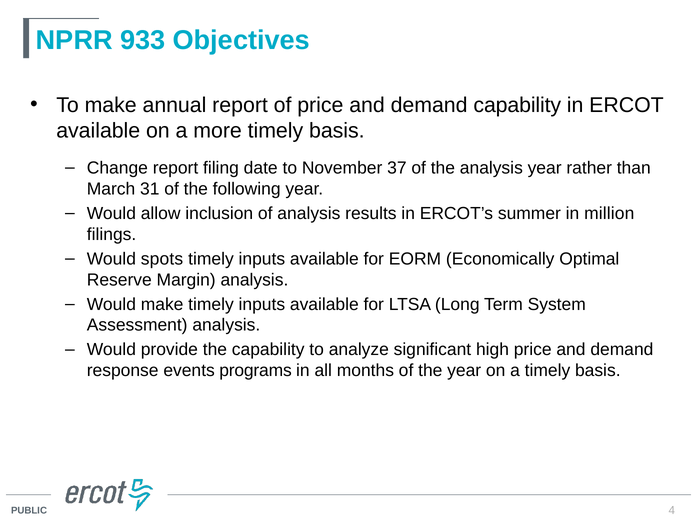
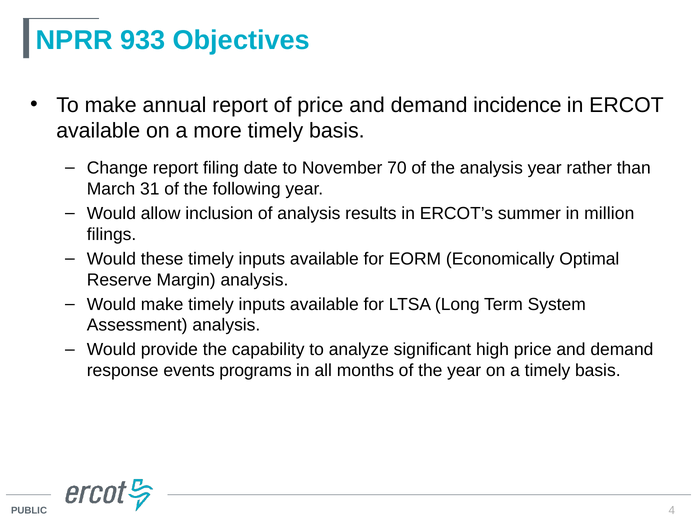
demand capability: capability -> incidence (517, 105)
37: 37 -> 70 (397, 168)
spots: spots -> these (162, 259)
